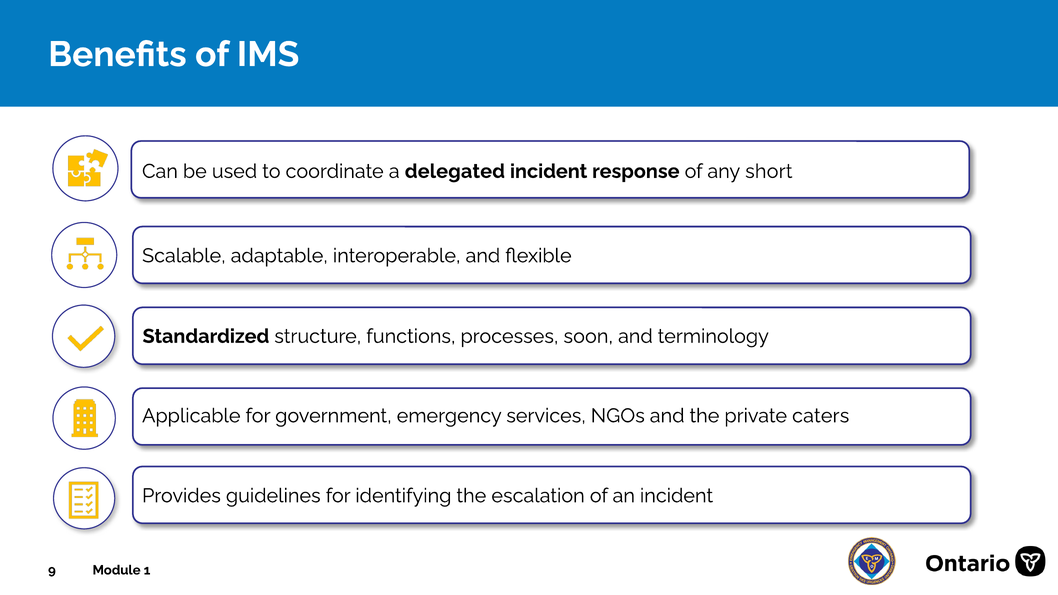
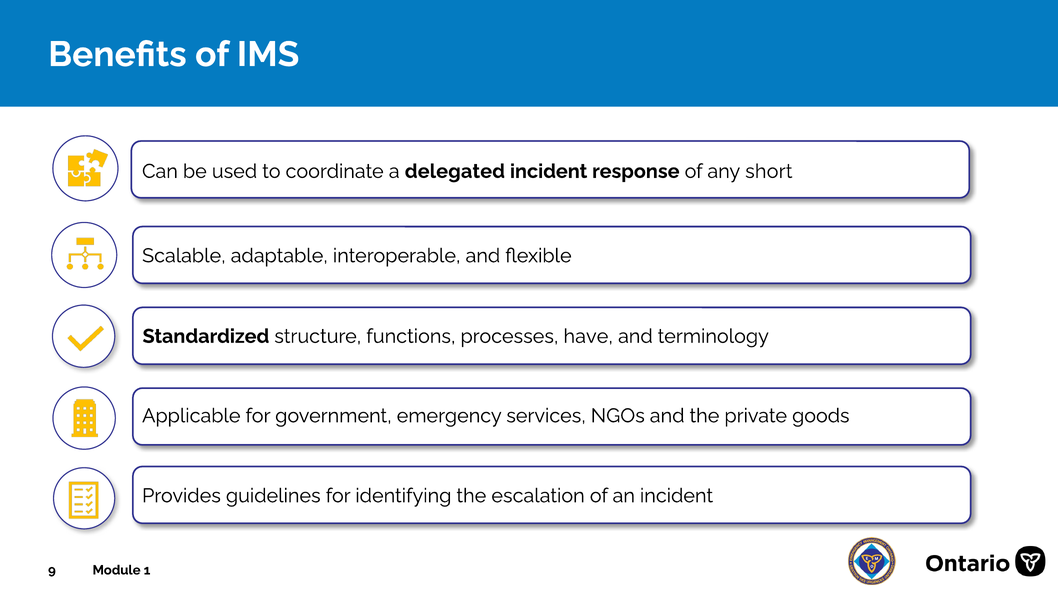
soon: soon -> have (588, 336)
caters: caters -> goods (821, 416)
